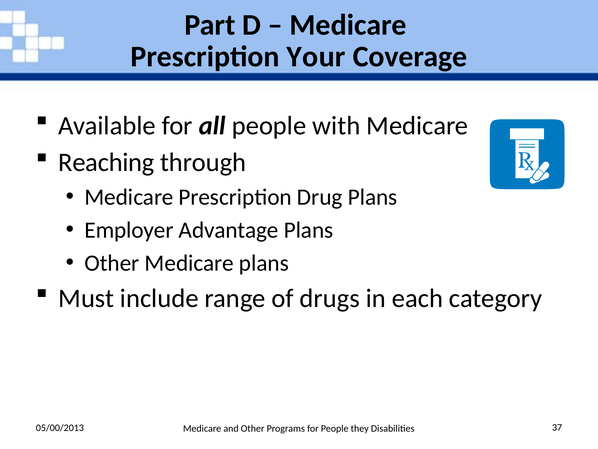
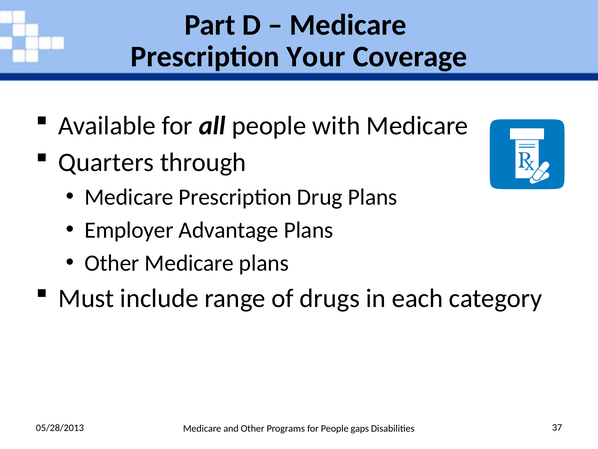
Reaching: Reaching -> Quarters (106, 162)
05/00/2013: 05/00/2013 -> 05/28/2013 (60, 427)
they: they -> gaps (360, 428)
